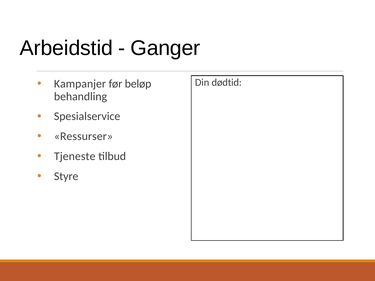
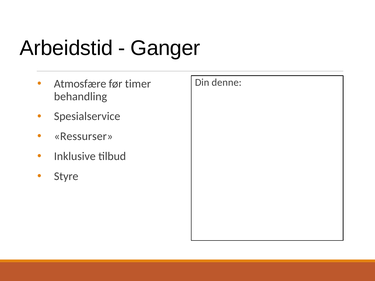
Kampanjer: Kampanjer -> Atmosfære (80, 84)
beløp: beløp -> timer (138, 84)
dødtid: dødtid -> denne (227, 83)
Tjeneste: Tjeneste -> Inklusive (75, 156)
